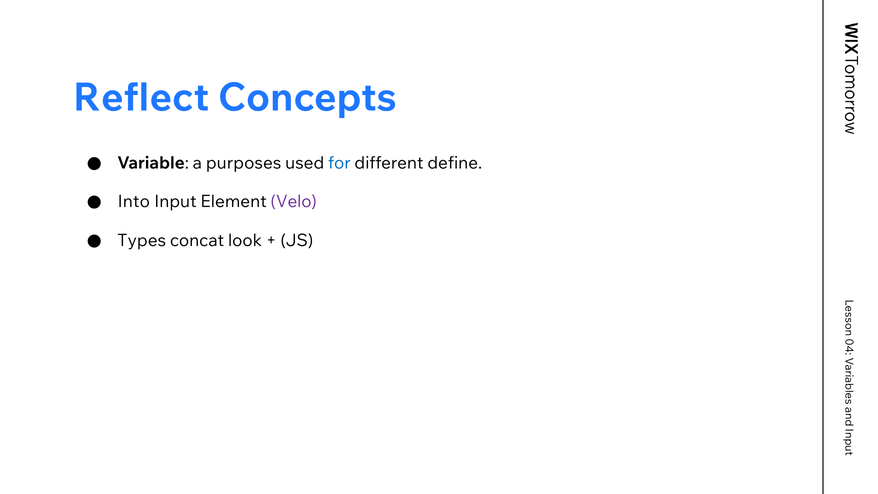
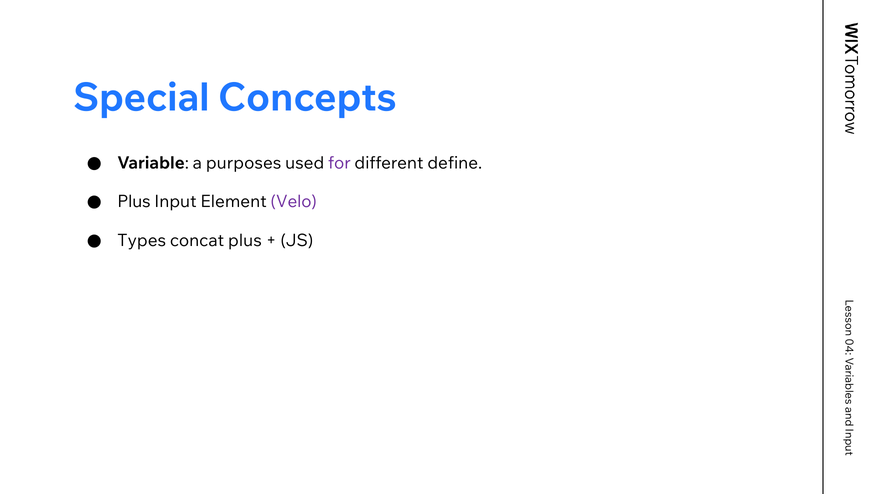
Reflect: Reflect -> Special (142, 98)
for colour: blue -> purple (339, 163)
Into: Into -> Plus (134, 202)
concat look: look -> plus (245, 241)
